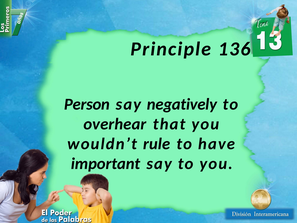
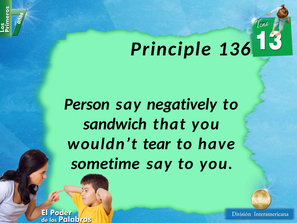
overhear: overhear -> sandwich (115, 124)
rule: rule -> tear (157, 144)
important: important -> sometime (105, 164)
